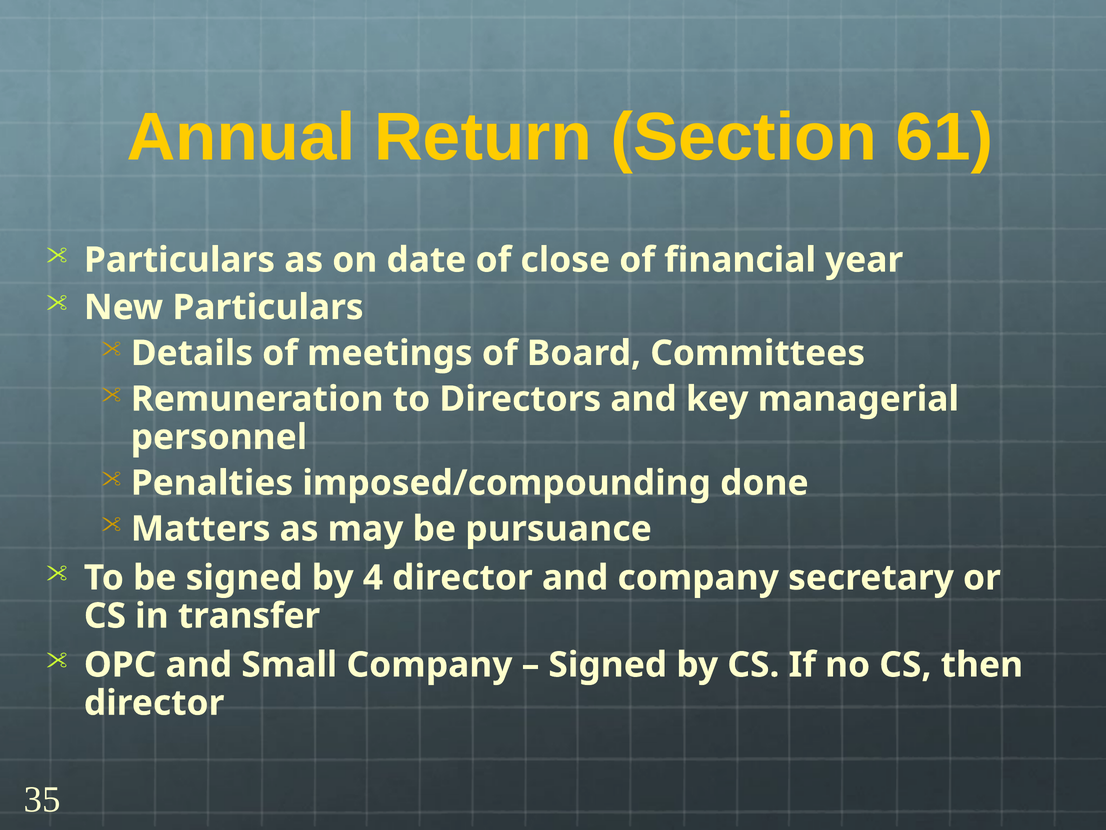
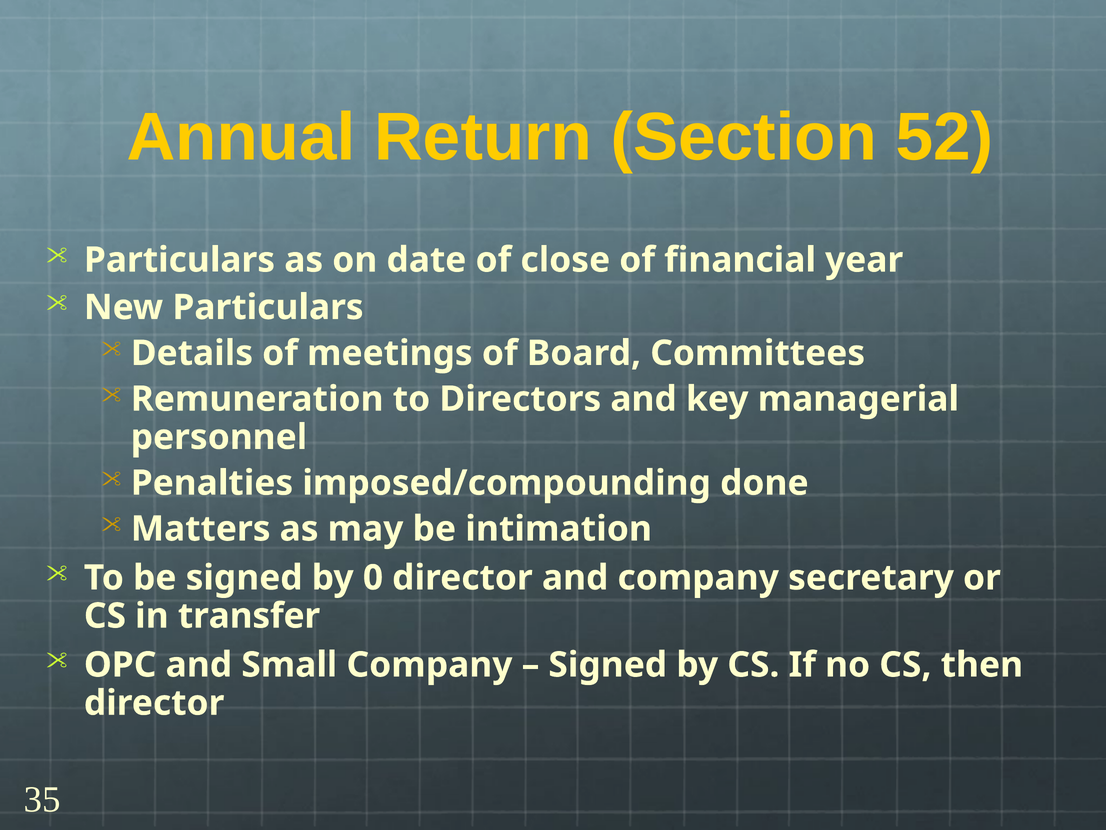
61: 61 -> 52 (945, 138)
pursuance: pursuance -> intimation (559, 529)
4: 4 -> 0 (373, 577)
